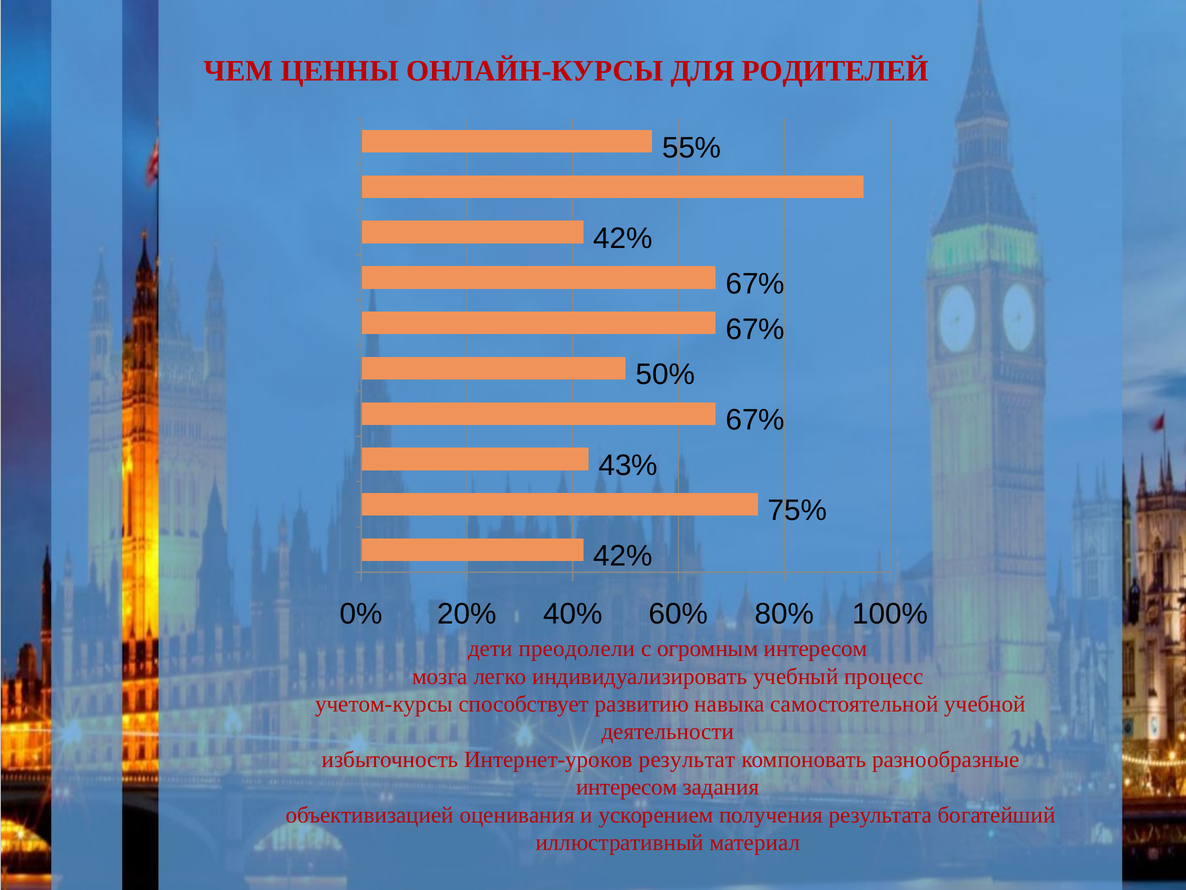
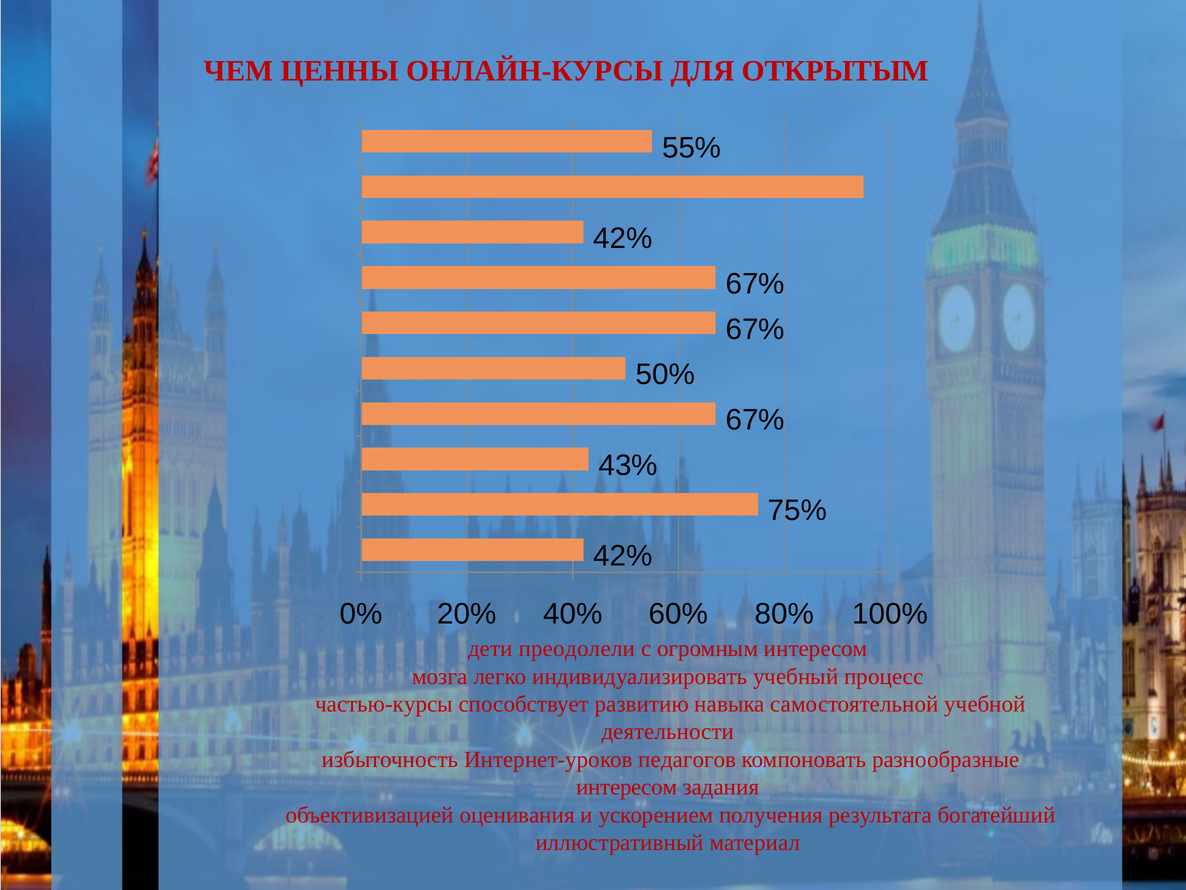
РОДИТЕЛЕЙ: РОДИТЕЛЕЙ -> ОТКРЫТЫМ (835, 71)
учетом-курсы: учетом-курсы -> частью-курсы (384, 704)
результат: результат -> педагогов (687, 759)
